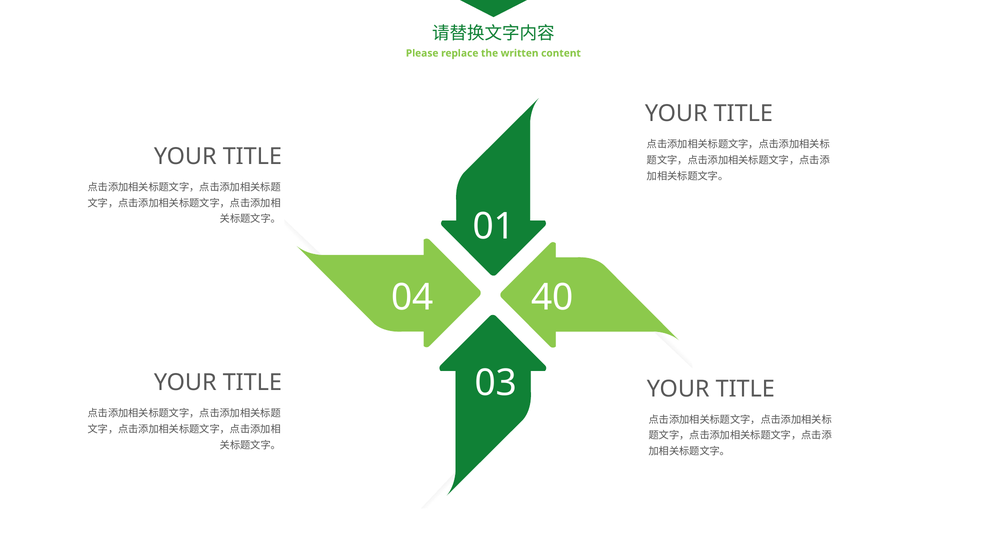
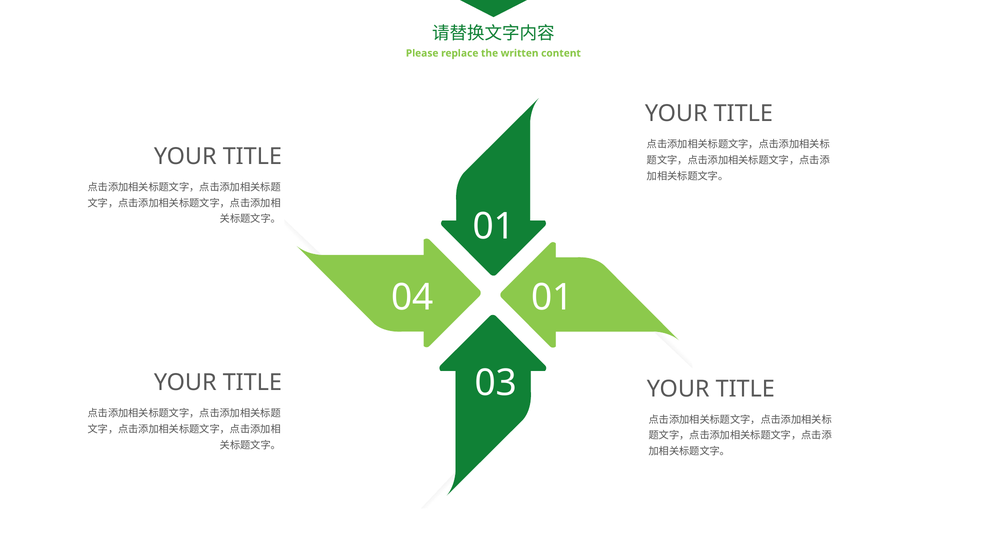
04 40: 40 -> 01 (552, 298)
